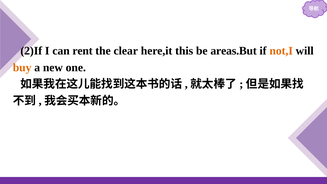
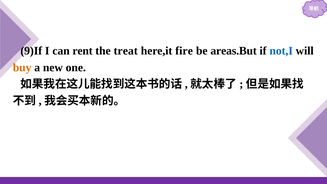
2)If: 2)If -> 9)If (31, 51)
clear: clear -> treat (126, 51)
this: this -> fire (184, 51)
not,I colour: orange -> blue (281, 51)
